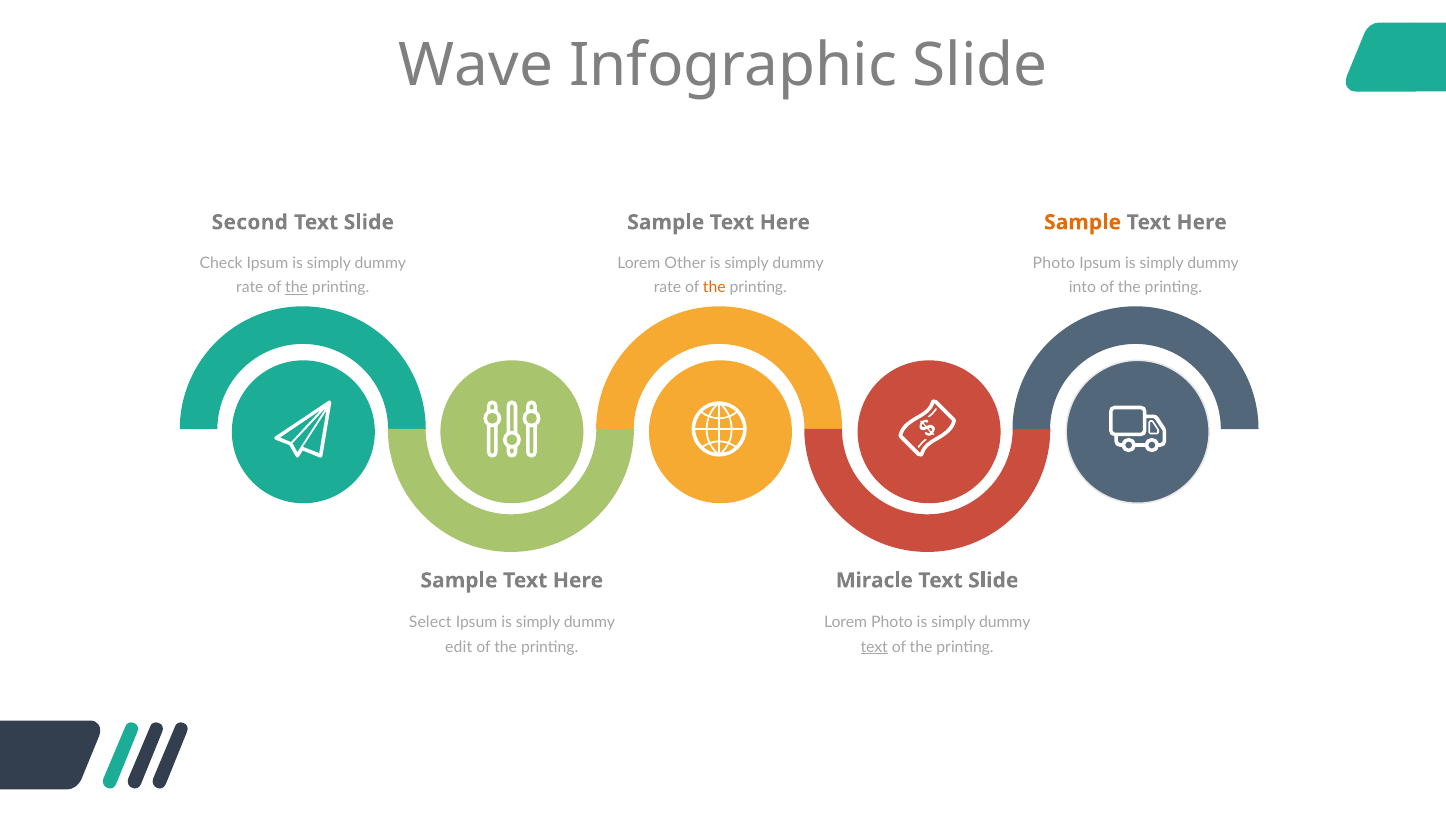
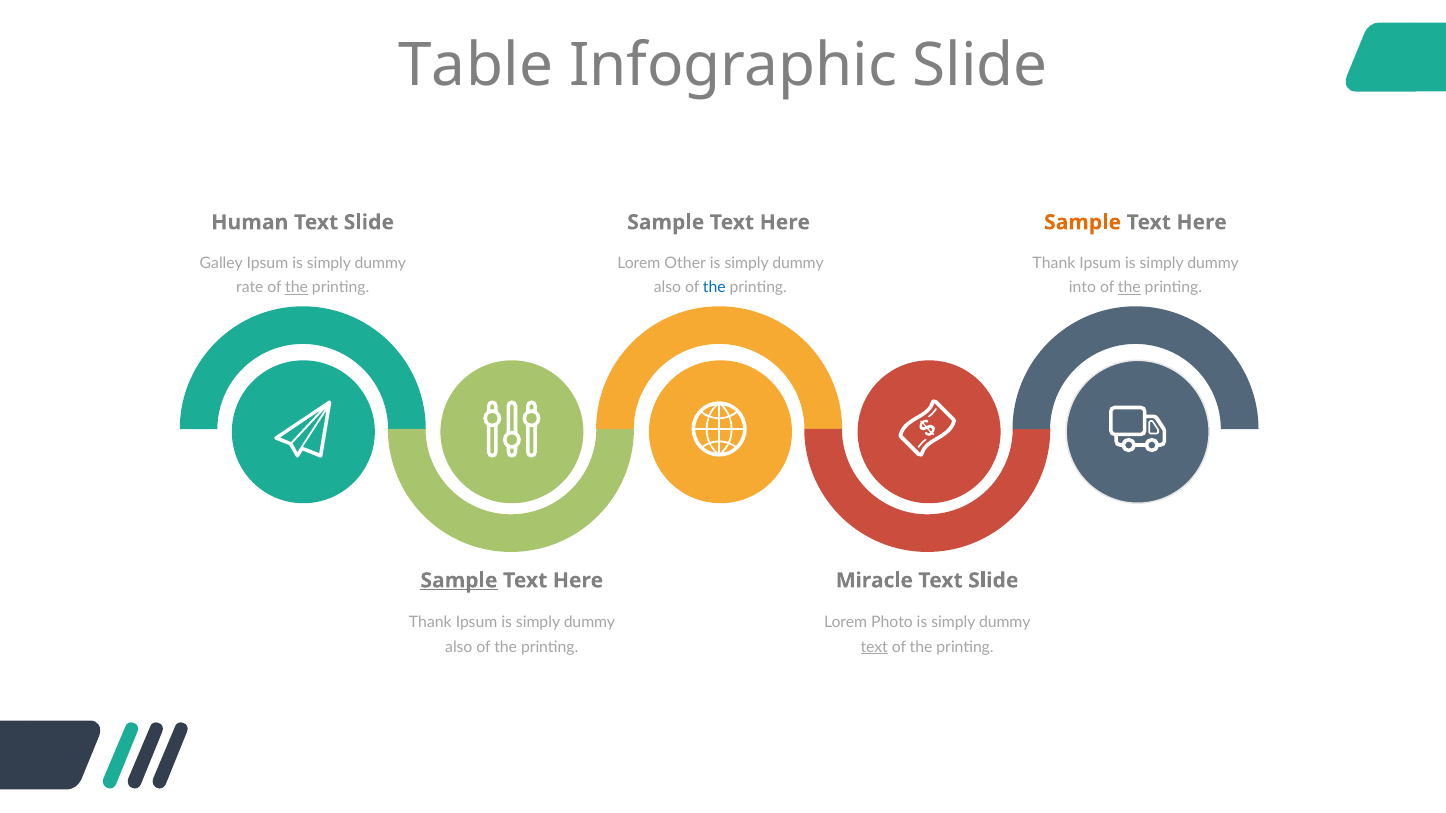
Wave: Wave -> Table (476, 66)
Second: Second -> Human (250, 222)
Check: Check -> Galley (221, 263)
Photo: Photo -> Thank (1054, 263)
rate: rate -> also (667, 288)
the colour: orange -> blue (714, 288)
the underline: none -> present (1129, 288)
Sample underline: none -> present (459, 581)
Select: Select -> Thank (430, 623)
edit: edit -> also (459, 647)
